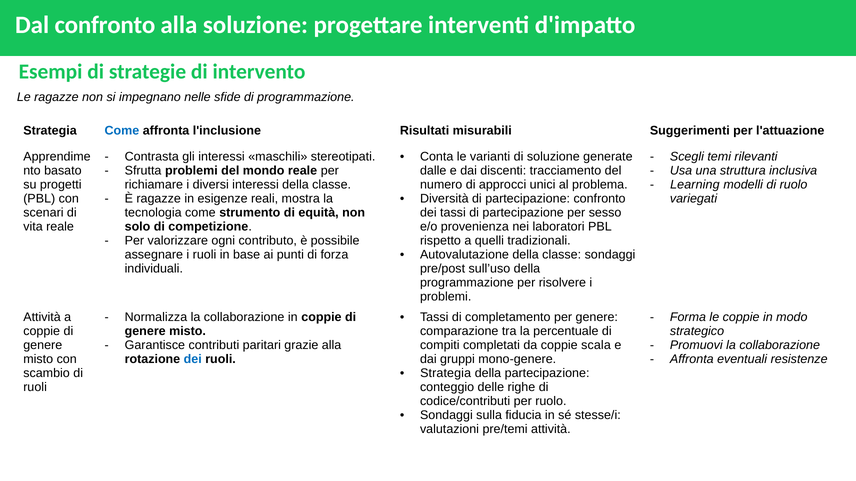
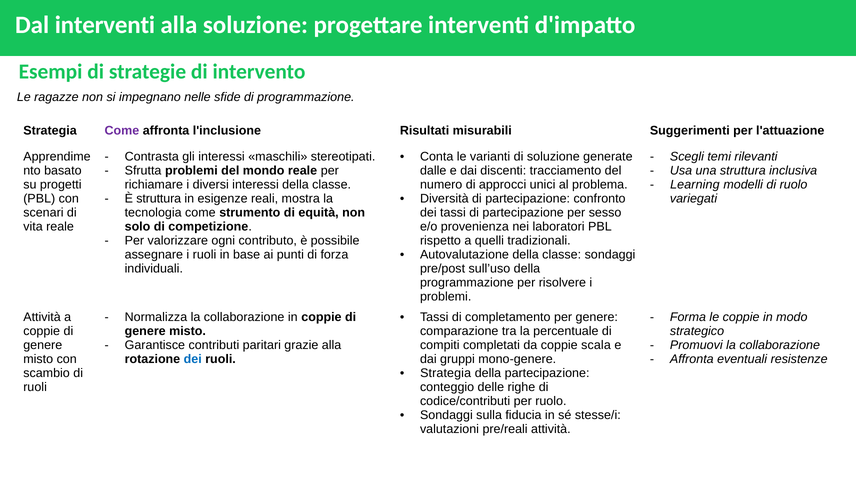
Dal confronto: confronto -> interventi (105, 25)
Come colour: blue -> purple (122, 131)
È ragazze: ragazze -> struttura (159, 199)
pre/temi: pre/temi -> pre/reali (505, 430)
